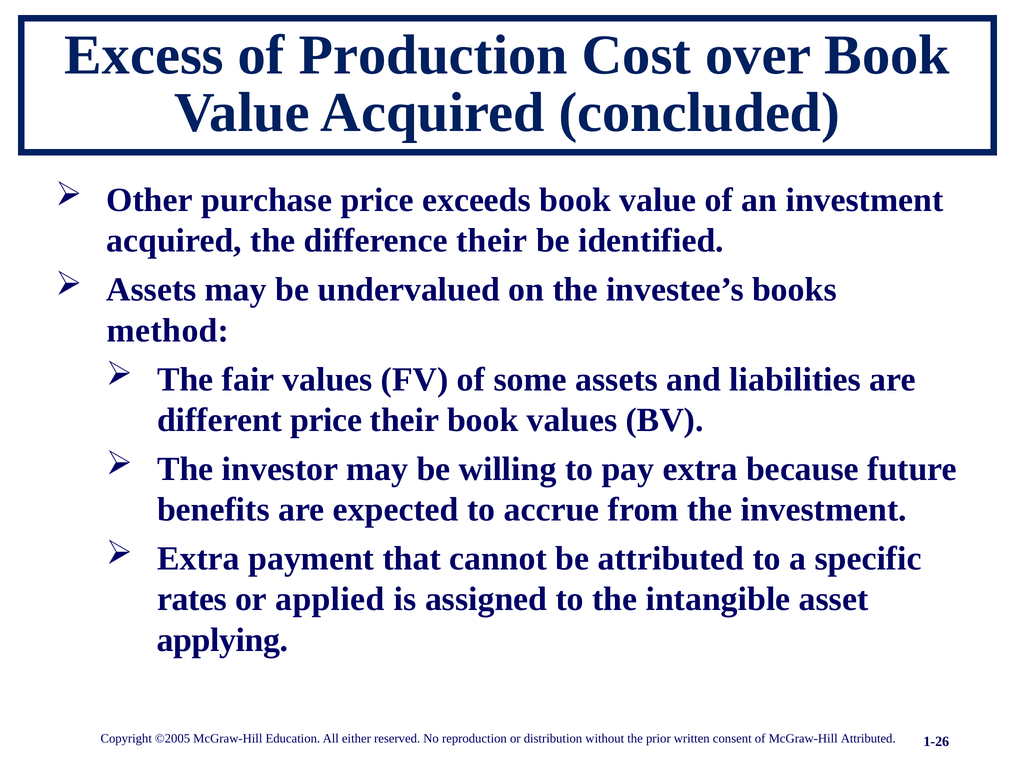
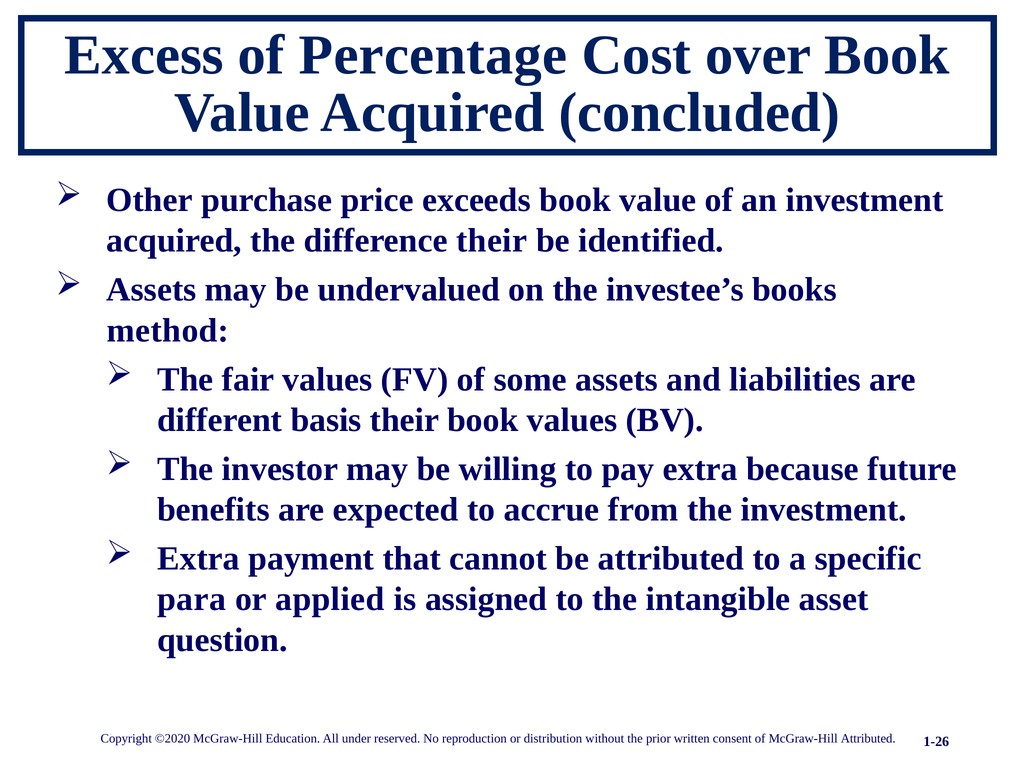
Production: Production -> Percentage (433, 55)
different price: price -> basis (326, 420)
rates: rates -> para (192, 599)
applying: applying -> question (222, 640)
©2005: ©2005 -> ©2020 (173, 739)
either: either -> under (356, 739)
